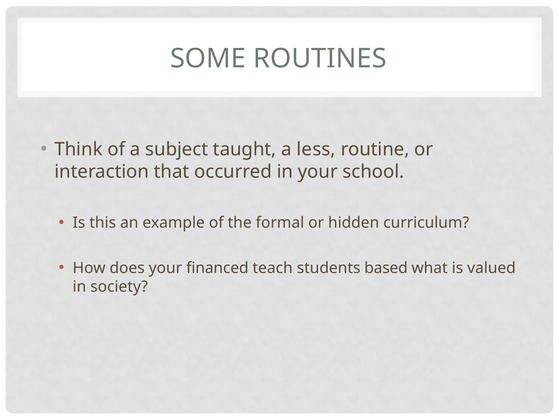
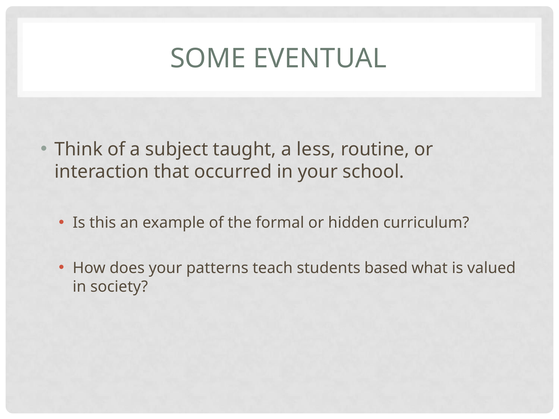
ROUTINES: ROUTINES -> EVENTUAL (320, 59)
financed: financed -> patterns (217, 268)
